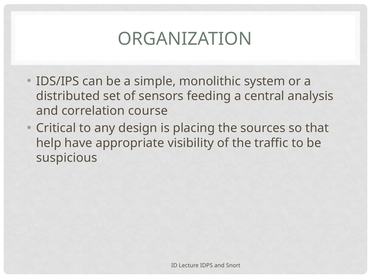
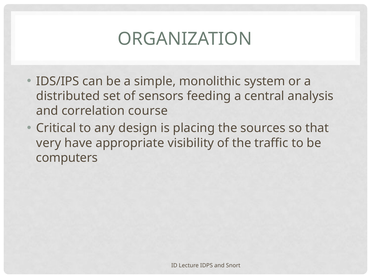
help: help -> very (49, 143)
suspicious: suspicious -> computers (67, 158)
